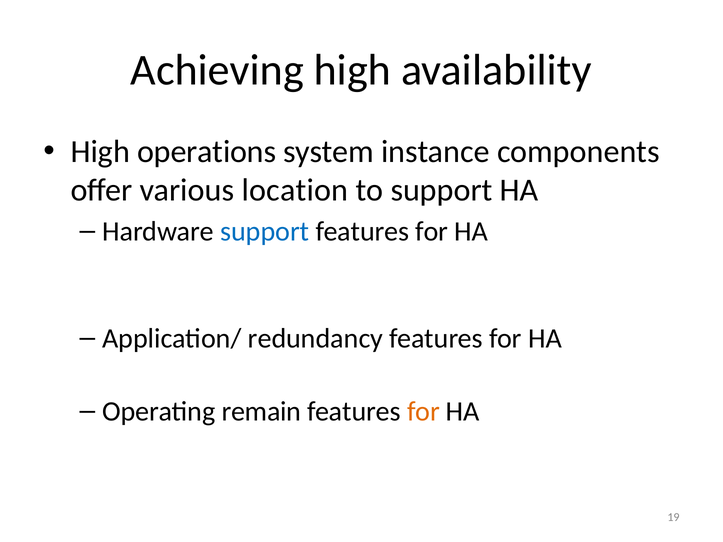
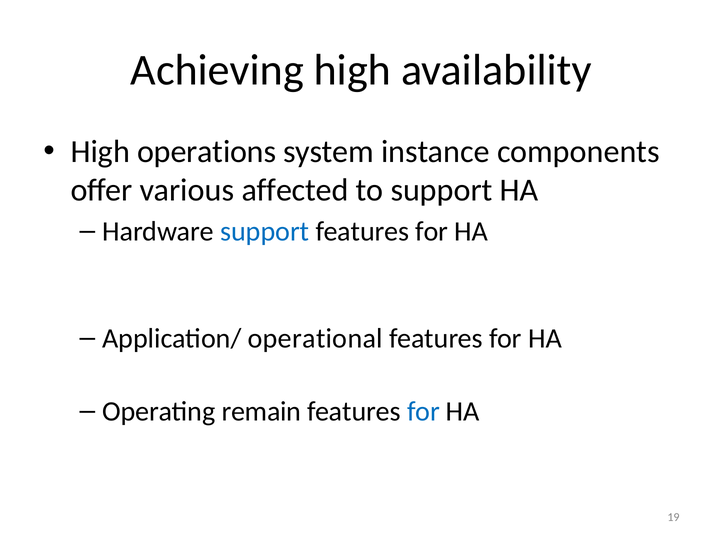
location: location -> affected (295, 190)
redundancy: redundancy -> operational (315, 339)
for colour: orange -> blue (423, 412)
